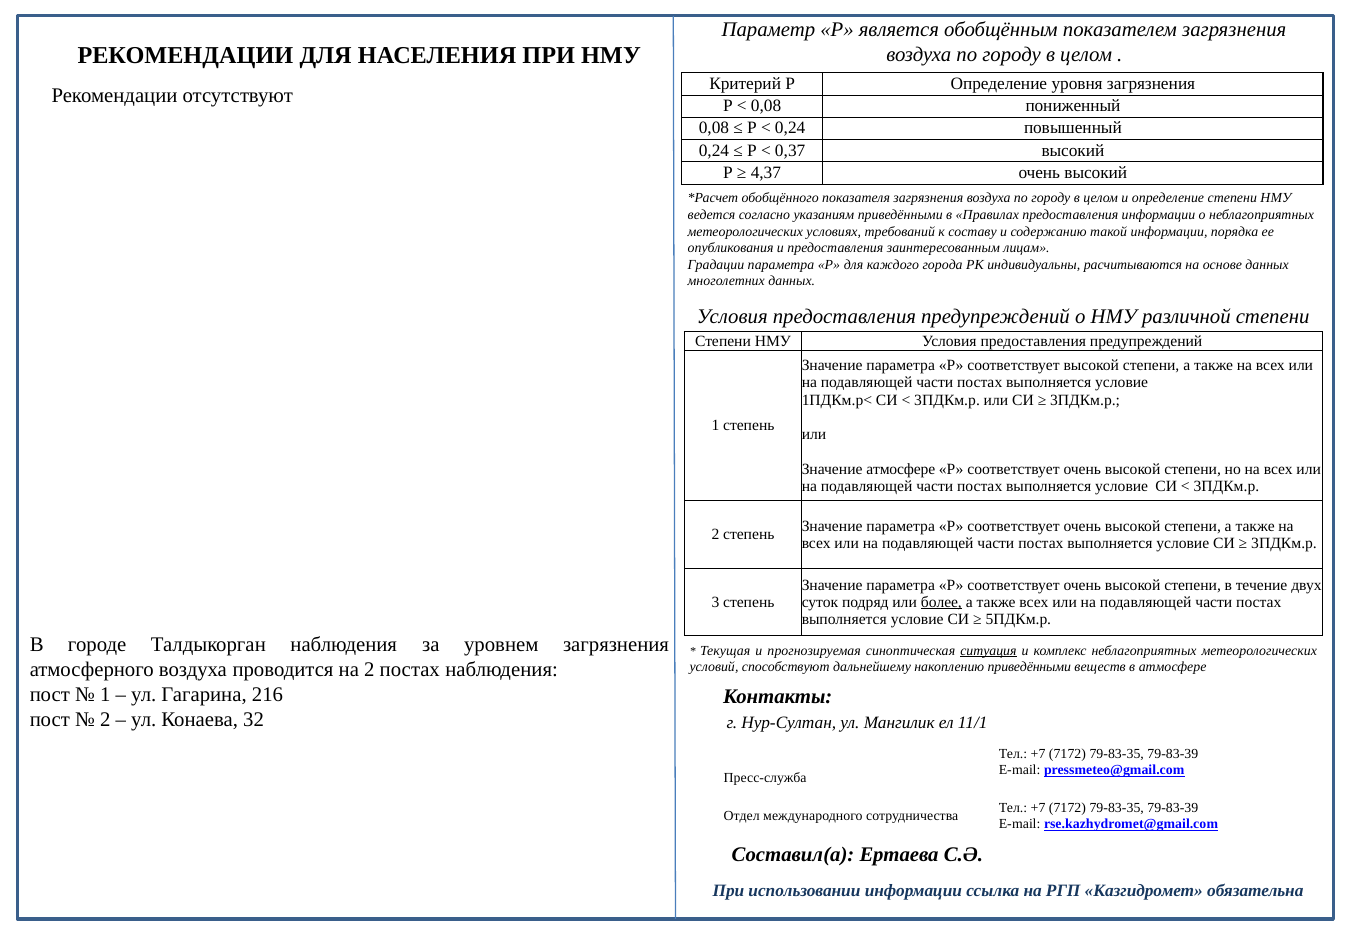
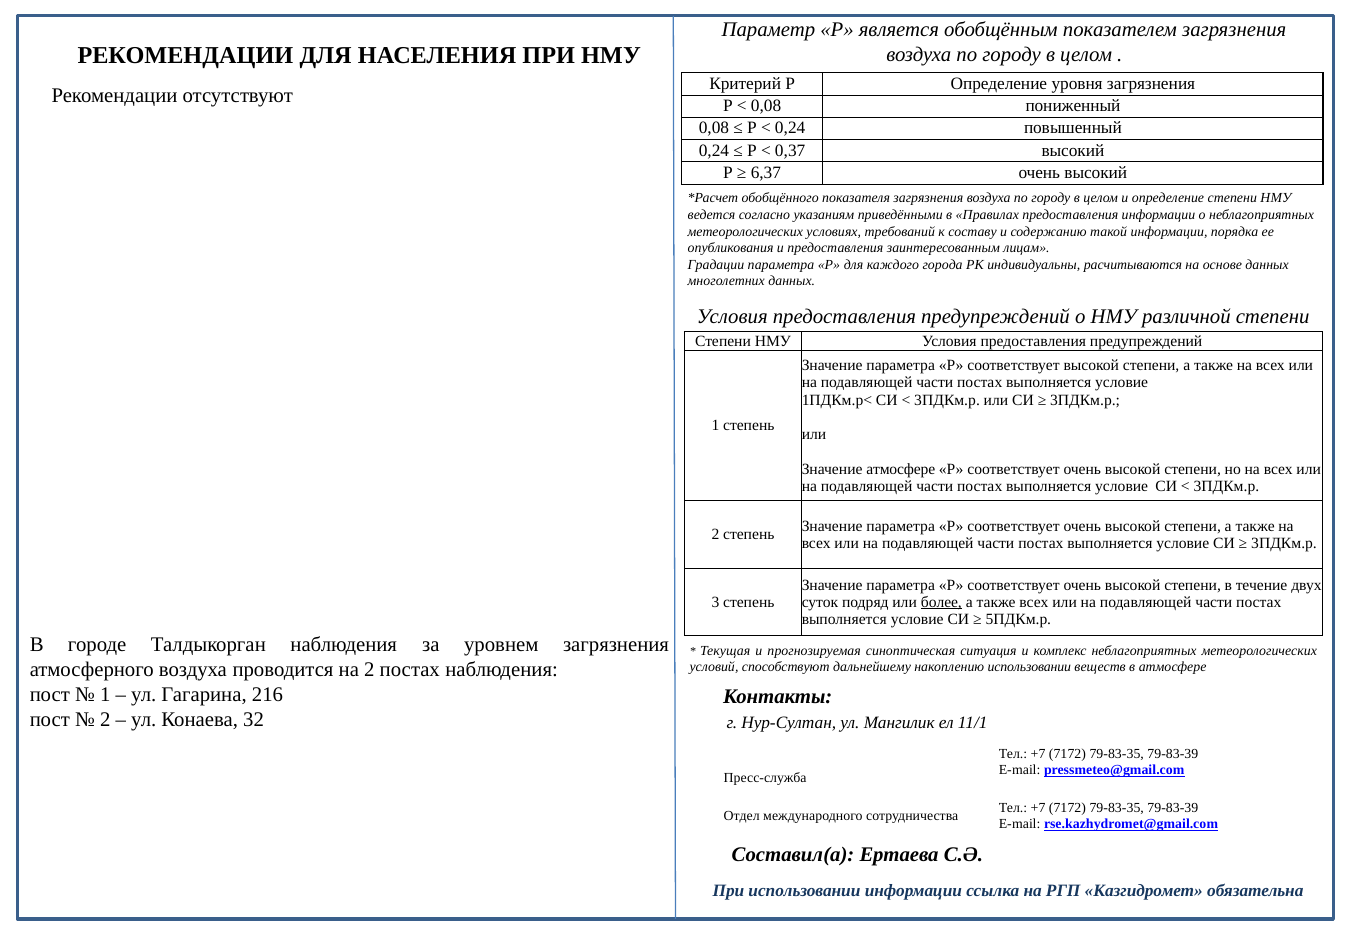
4,37: 4,37 -> 6,37 (766, 173)
ситуация underline: present -> none (988, 651)
накоплению приведёнными: приведёнными -> использовании (1029, 667)
